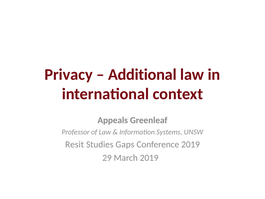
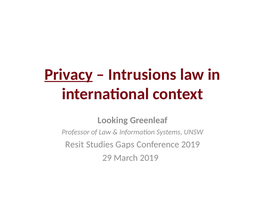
Privacy underline: none -> present (69, 74)
Additional: Additional -> Intrusions (142, 74)
Appeals: Appeals -> Looking (113, 120)
